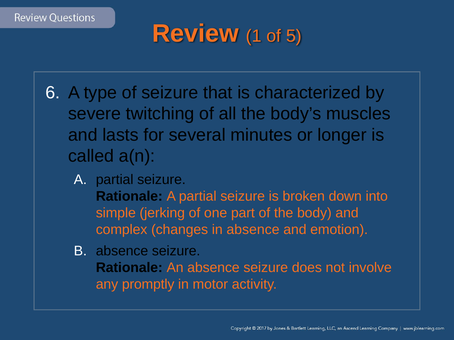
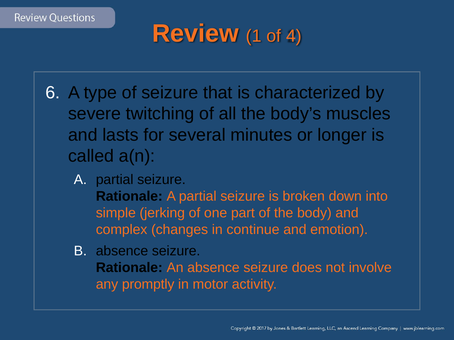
5: 5 -> 4 (294, 36)
in absence: absence -> continue (253, 230)
